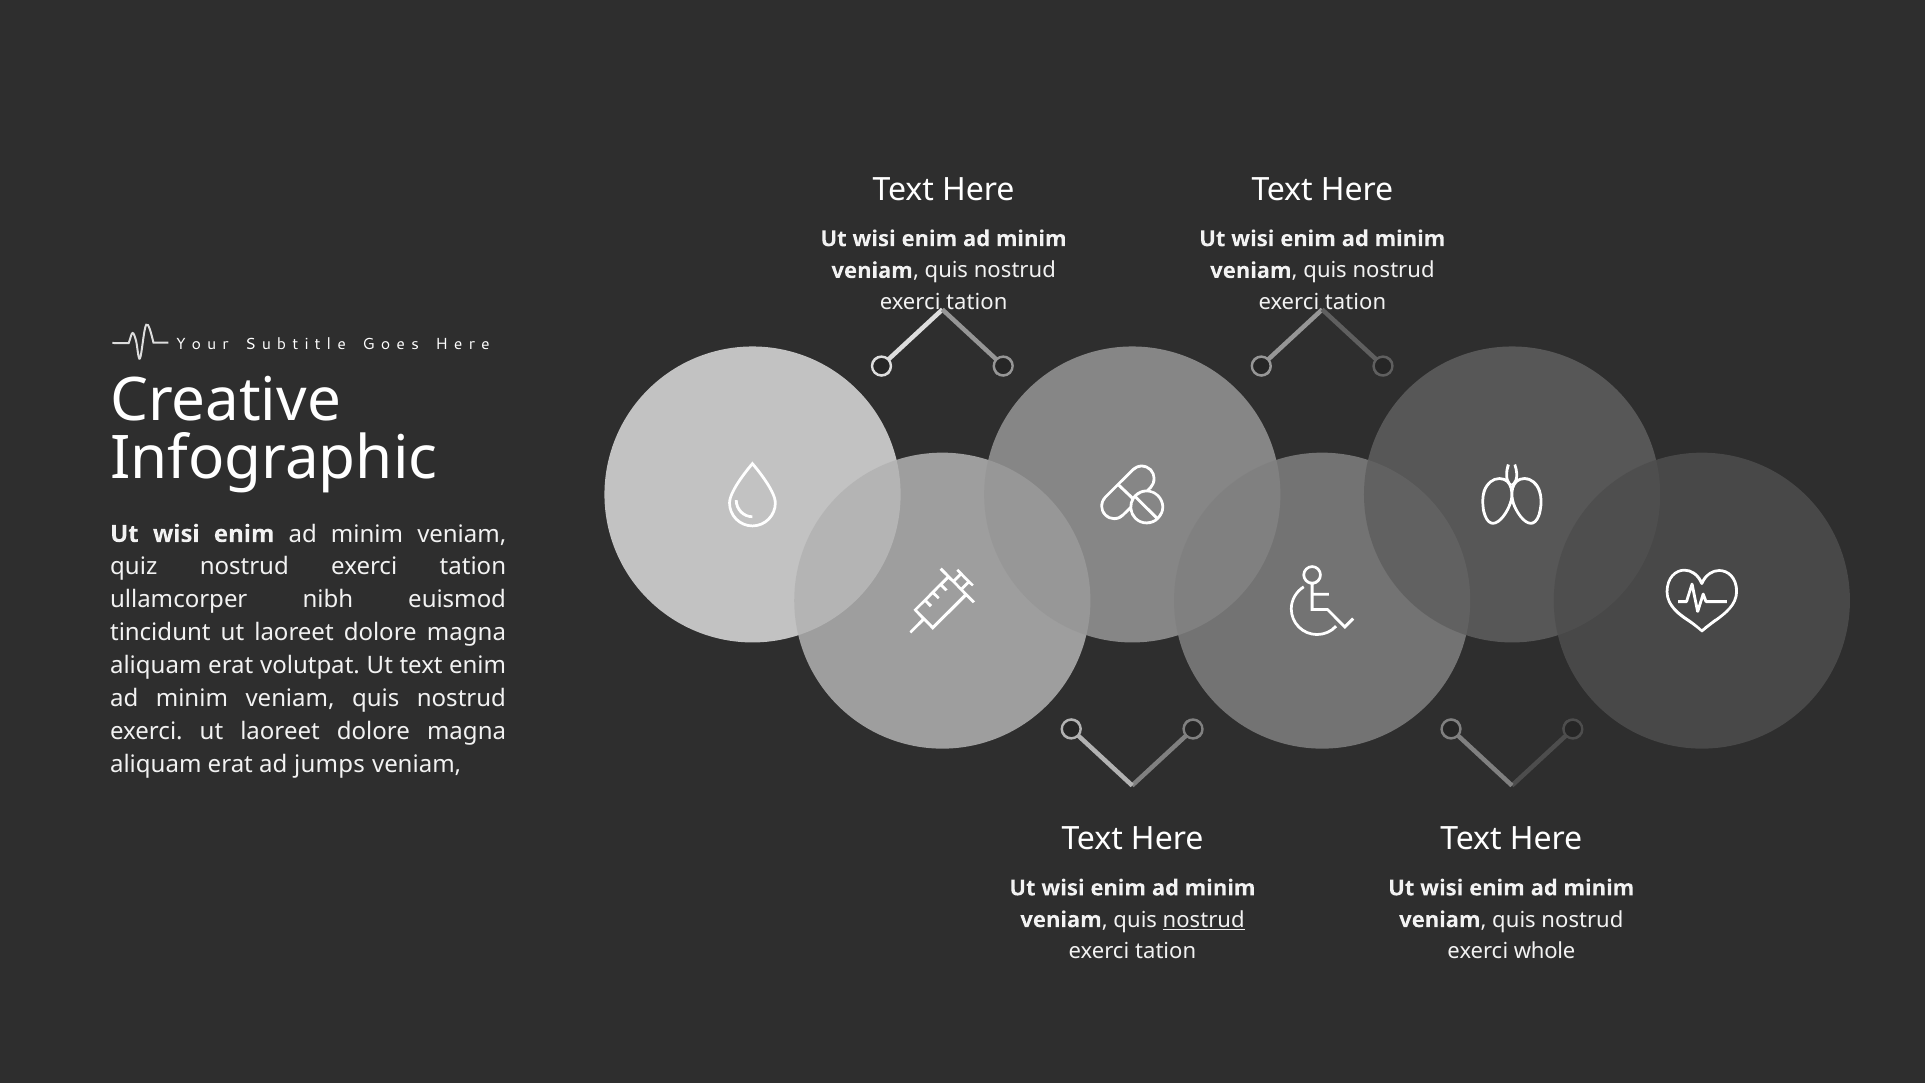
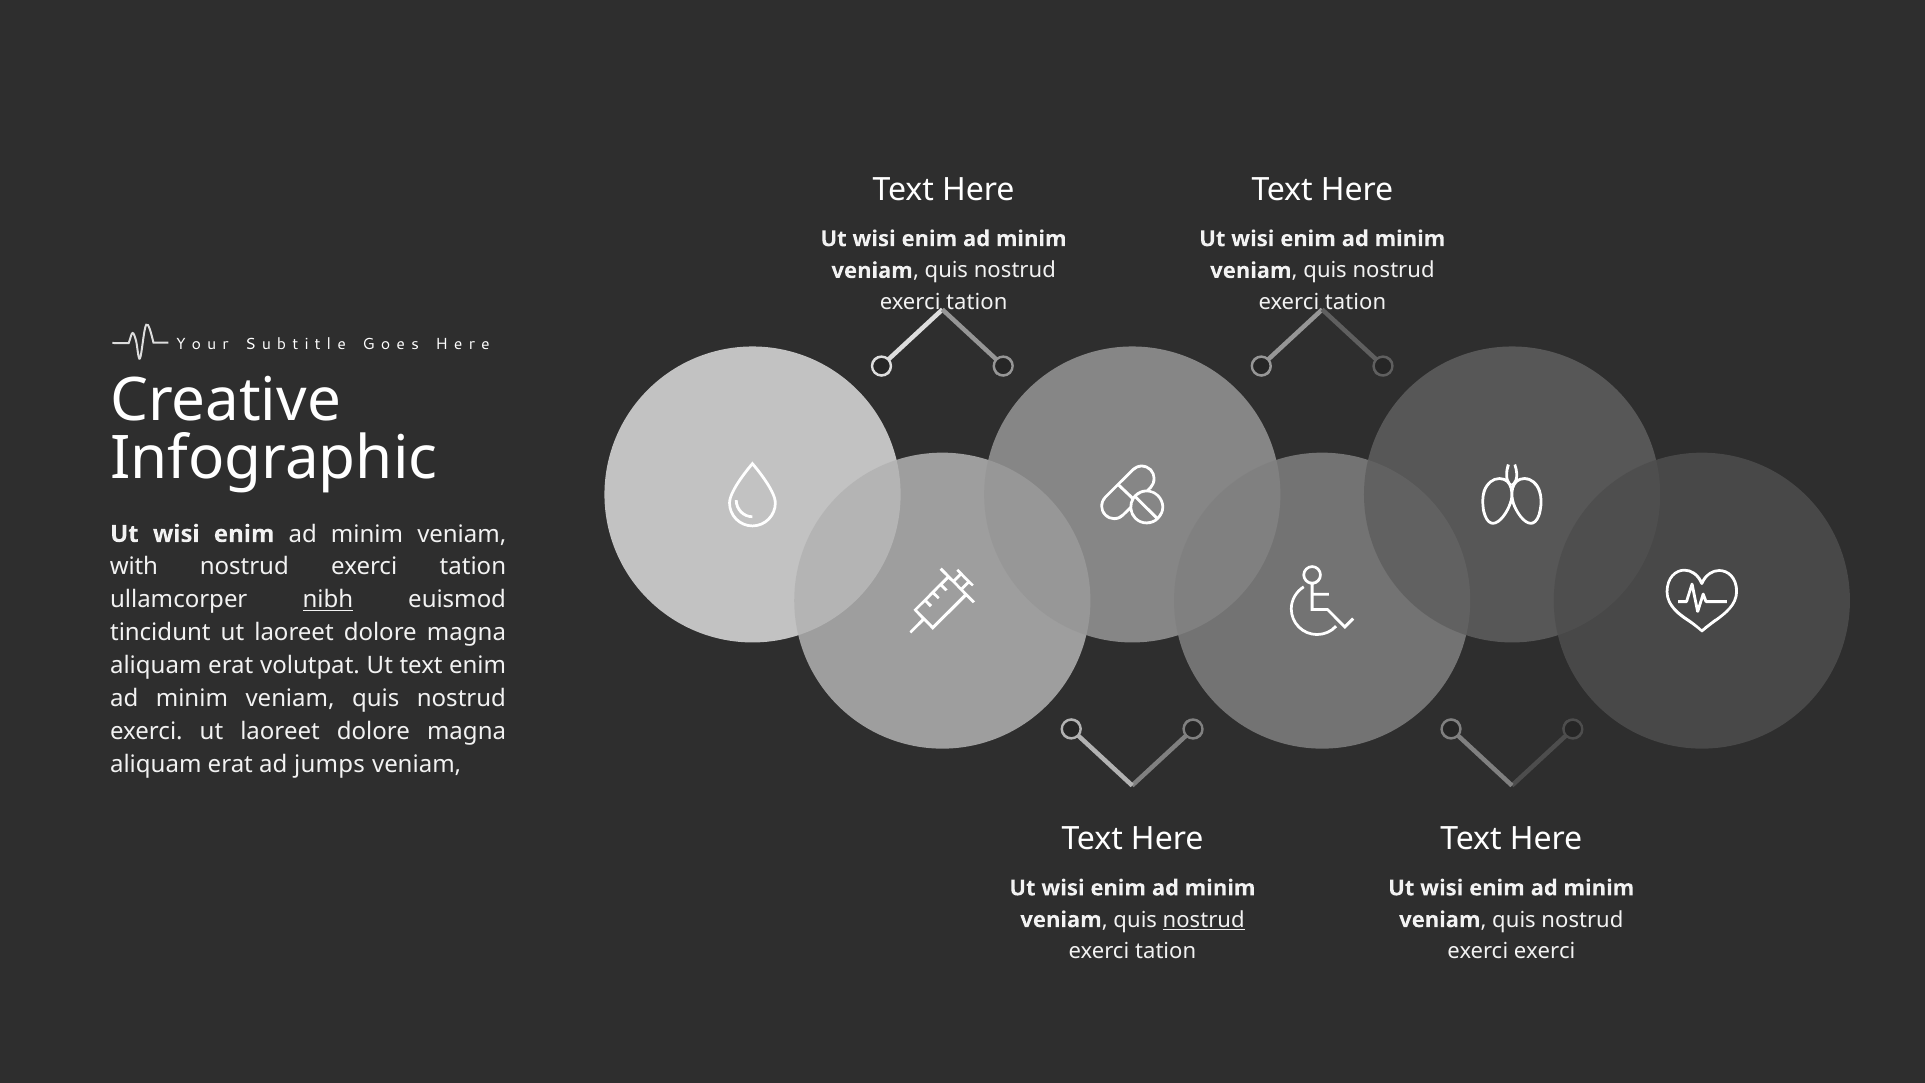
quiz: quiz -> with (134, 567)
nibh underline: none -> present (328, 600)
exerci whole: whole -> exerci (1545, 951)
